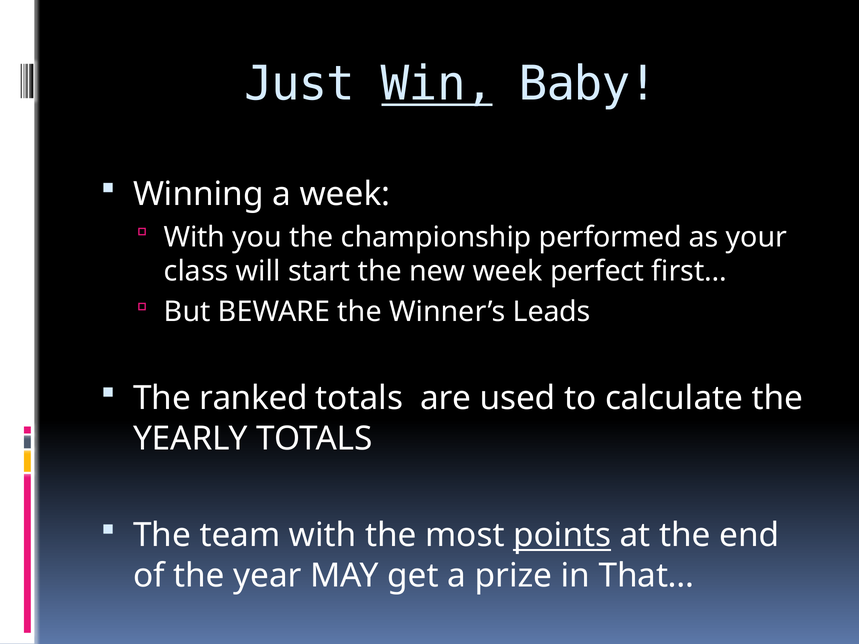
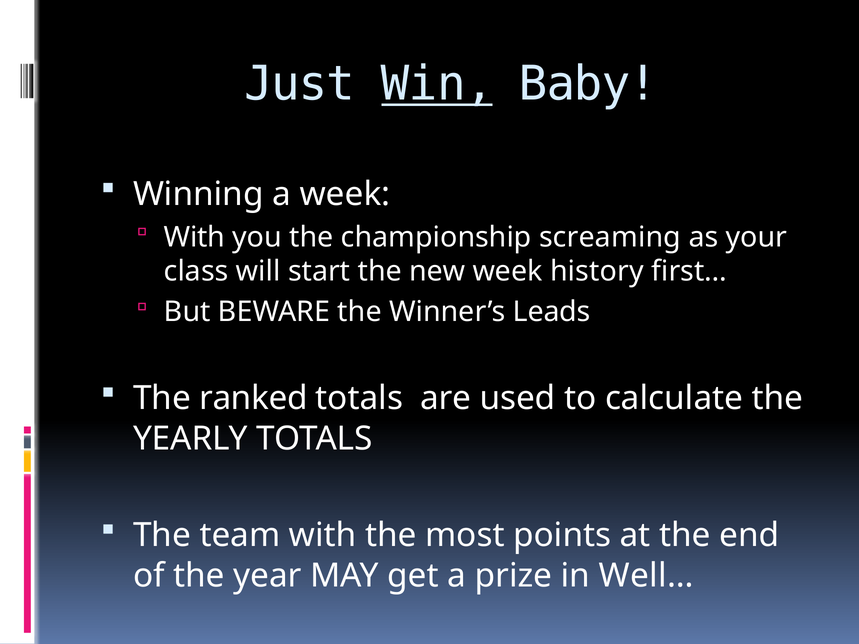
performed: performed -> screaming (610, 237)
perfect: perfect -> history (597, 272)
points underline: present -> none (562, 536)
That…: That… -> Well… (646, 576)
